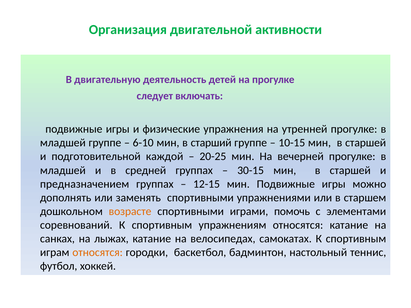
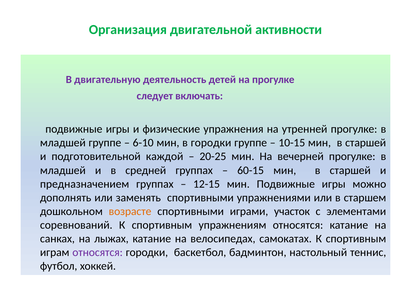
в старший: старший -> городки (211, 143)
30-15: 30-15 -> 60-15 (251, 170)
помочь: помочь -> участок (292, 211)
относятся colour: orange -> purple (98, 253)
